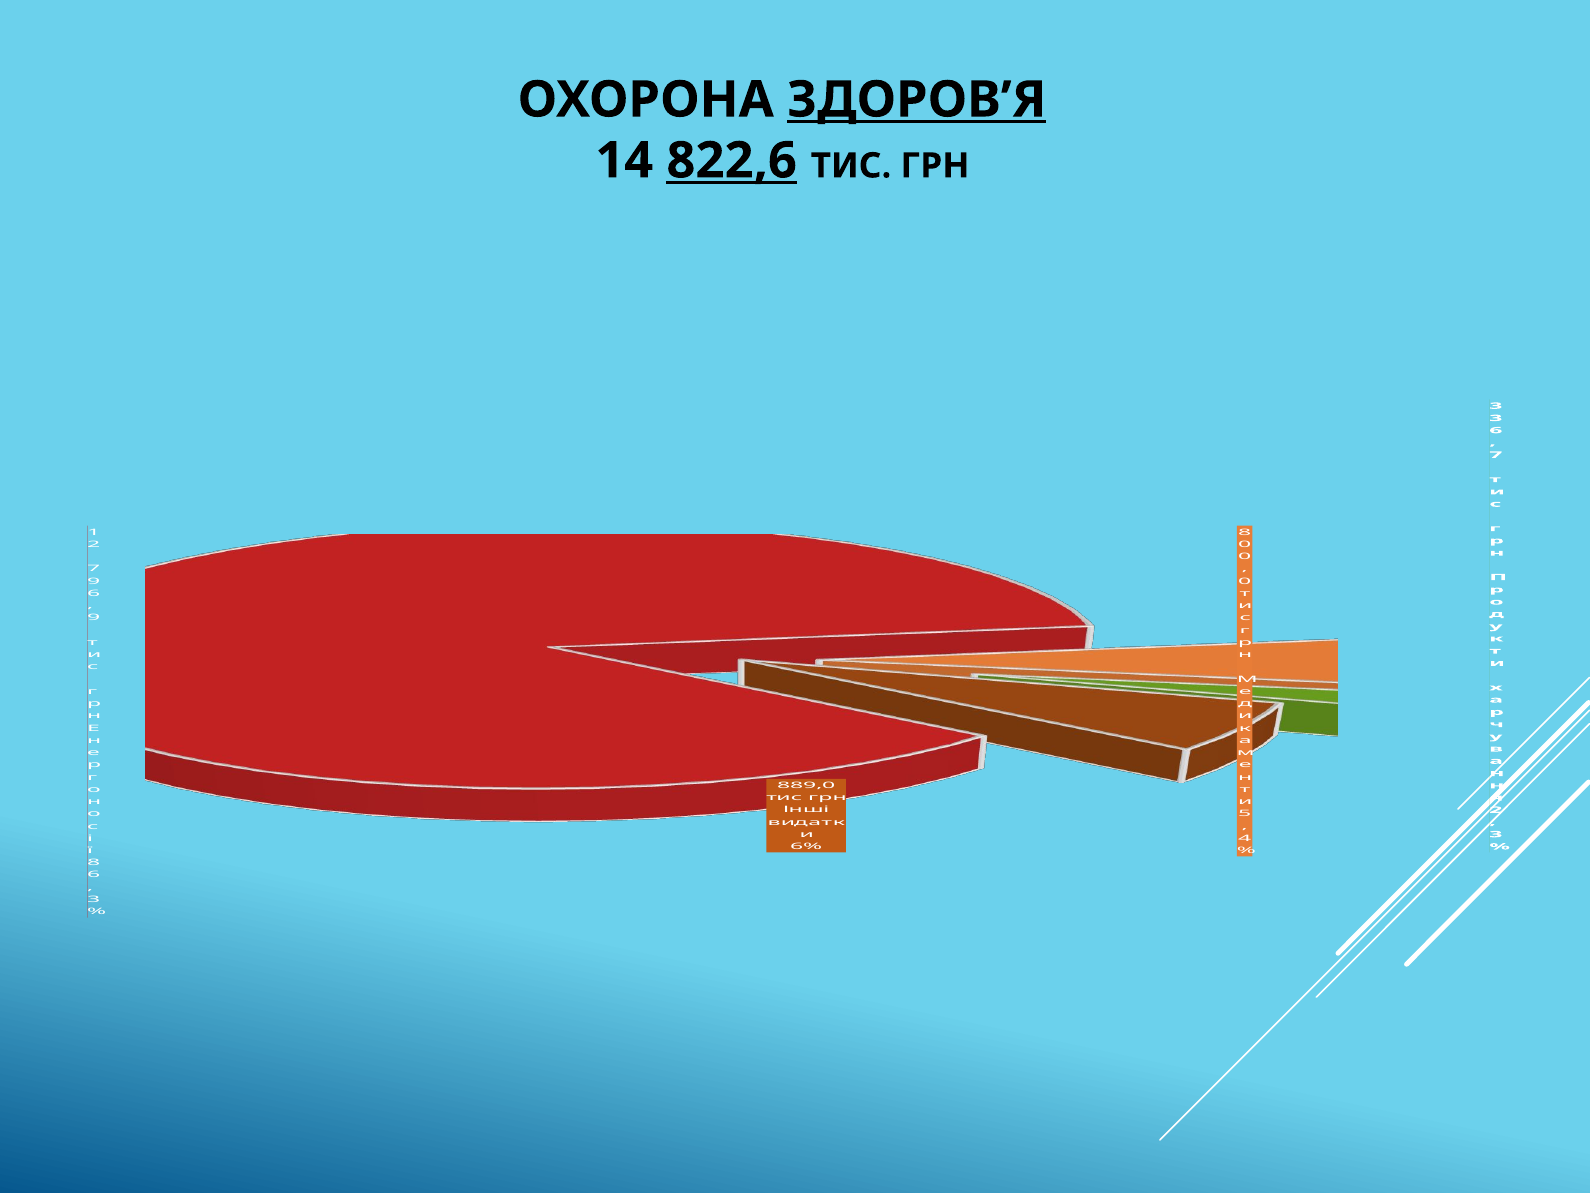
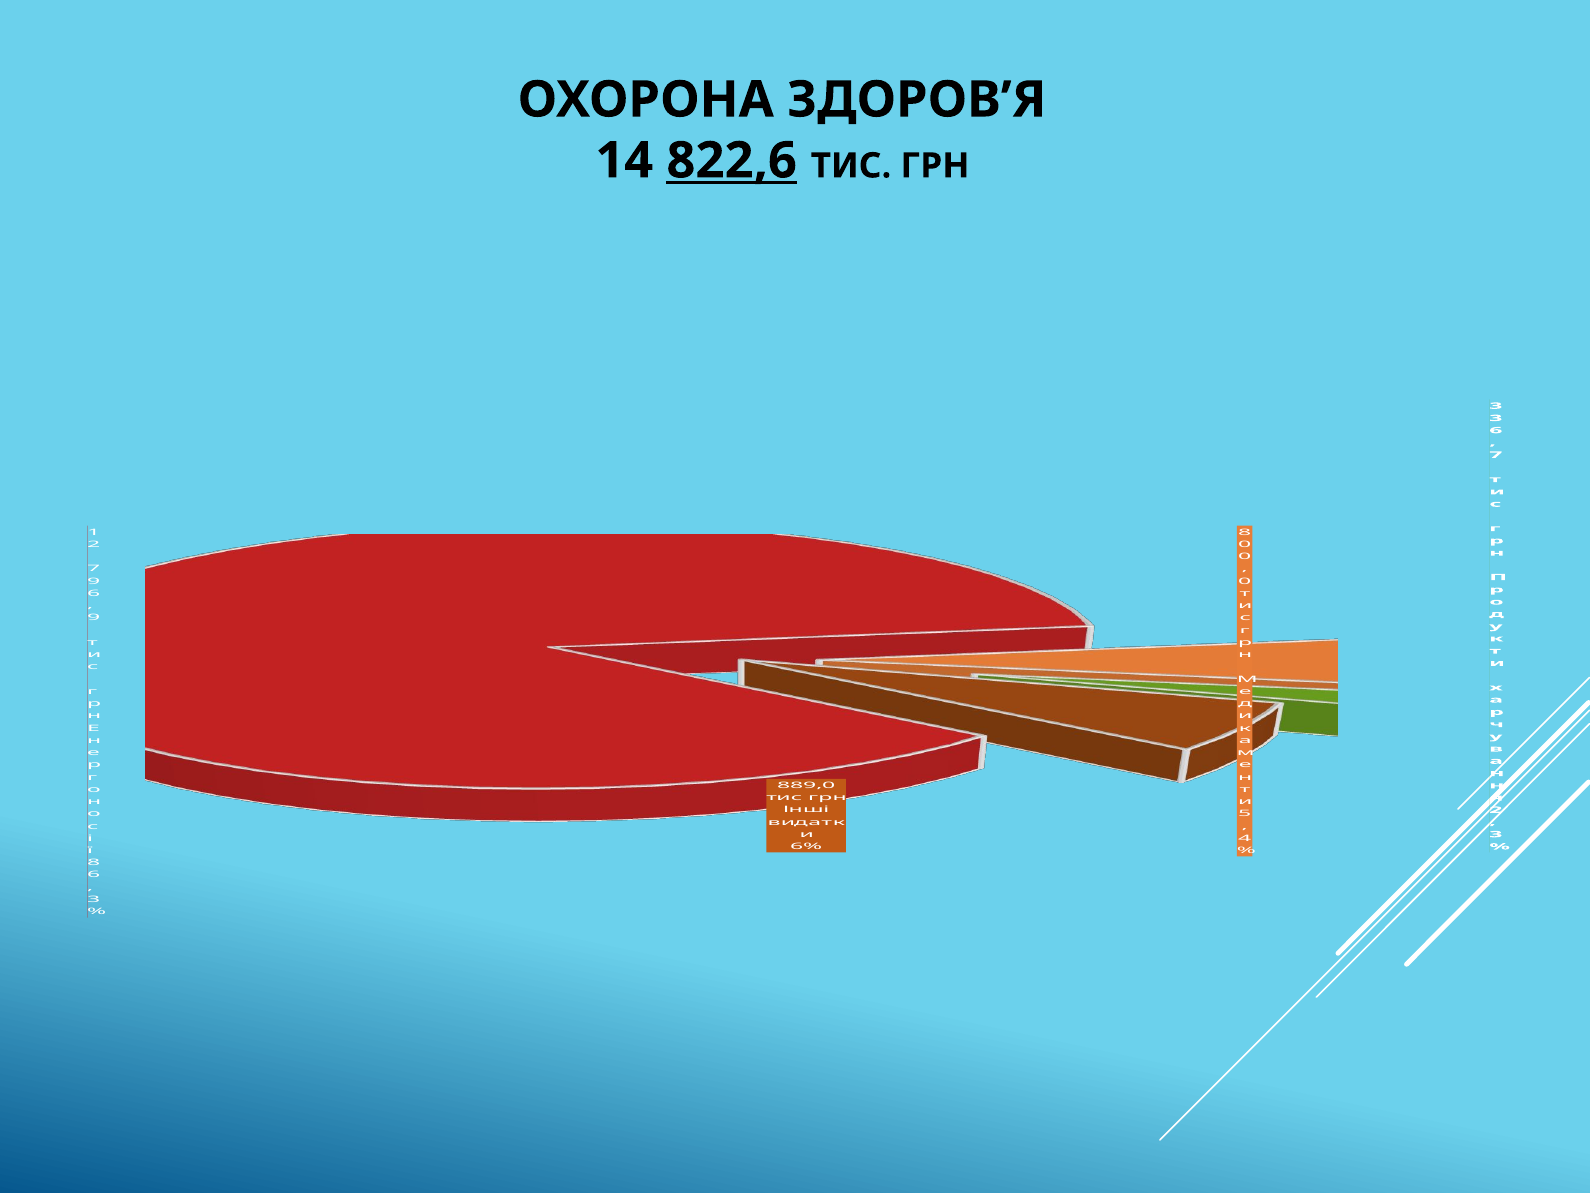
ЗДОРОВ’Я underline: present -> none (917, 100)
